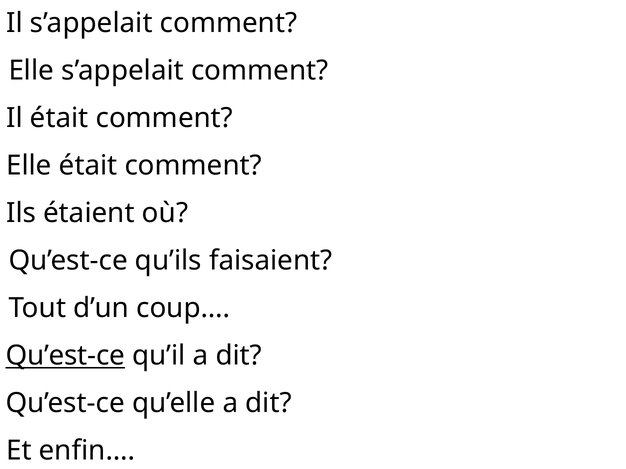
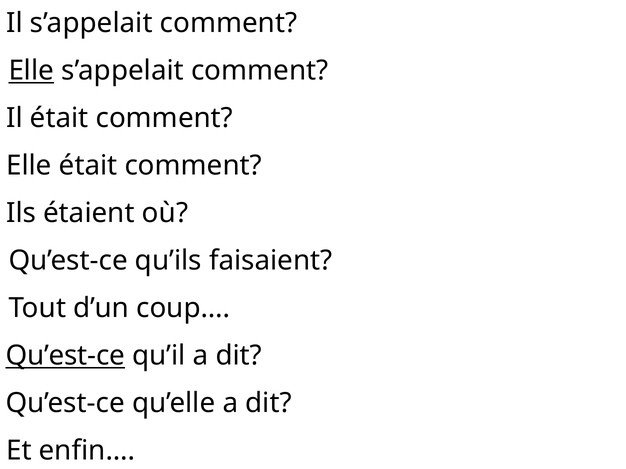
Elle underline: none -> present (31, 71)
